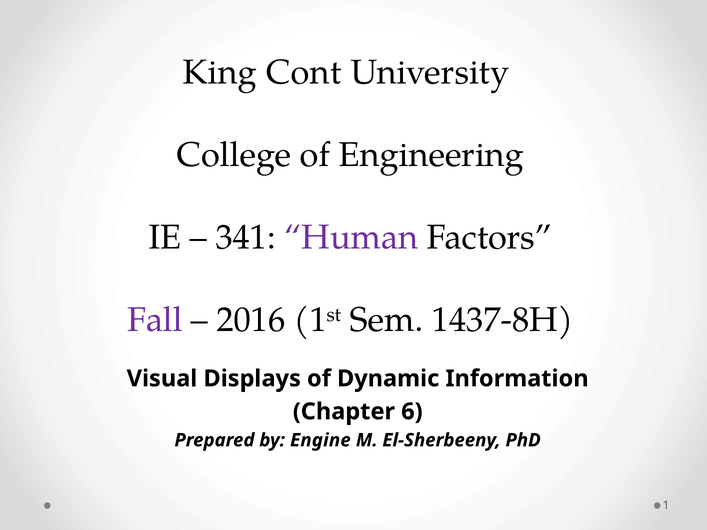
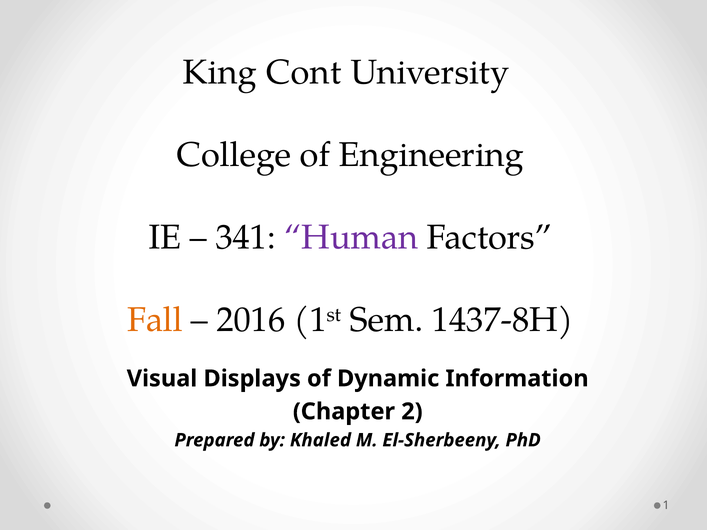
Fall colour: purple -> orange (155, 320)
6: 6 -> 2 (412, 412)
Engine: Engine -> Khaled (320, 440)
